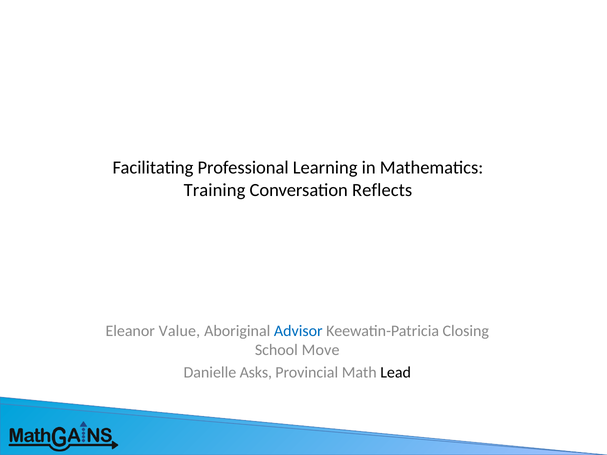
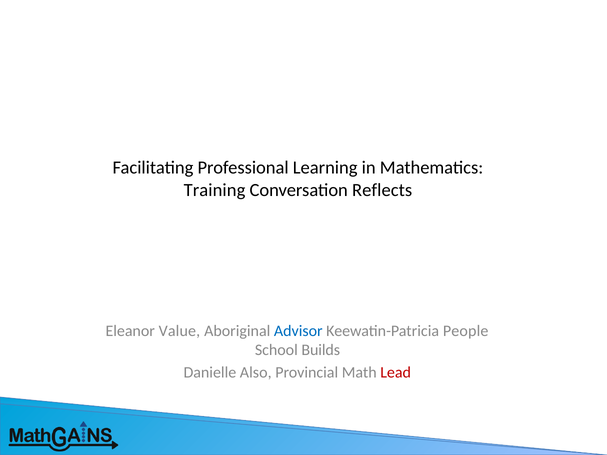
Closing: Closing -> People (466, 331)
Move: Move -> Builds (321, 350)
Asks: Asks -> Also (256, 373)
Lead colour: black -> red (396, 373)
